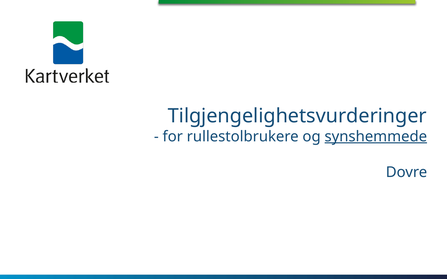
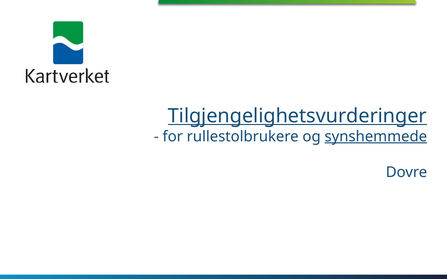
Tilgjengelighetsvurderinger underline: none -> present (297, 116)
